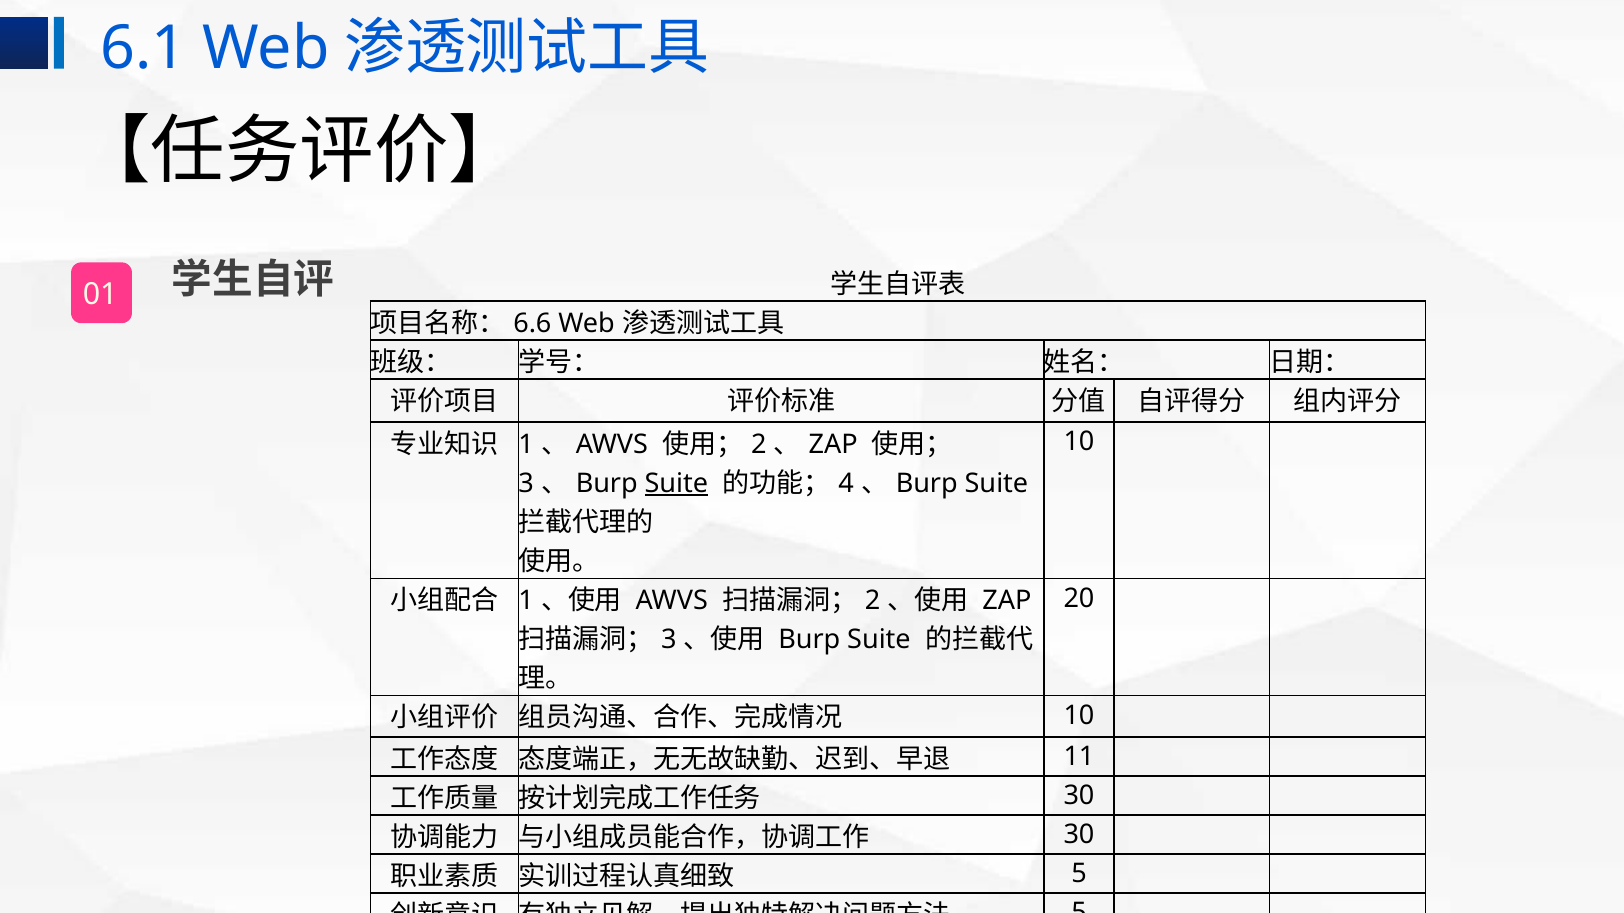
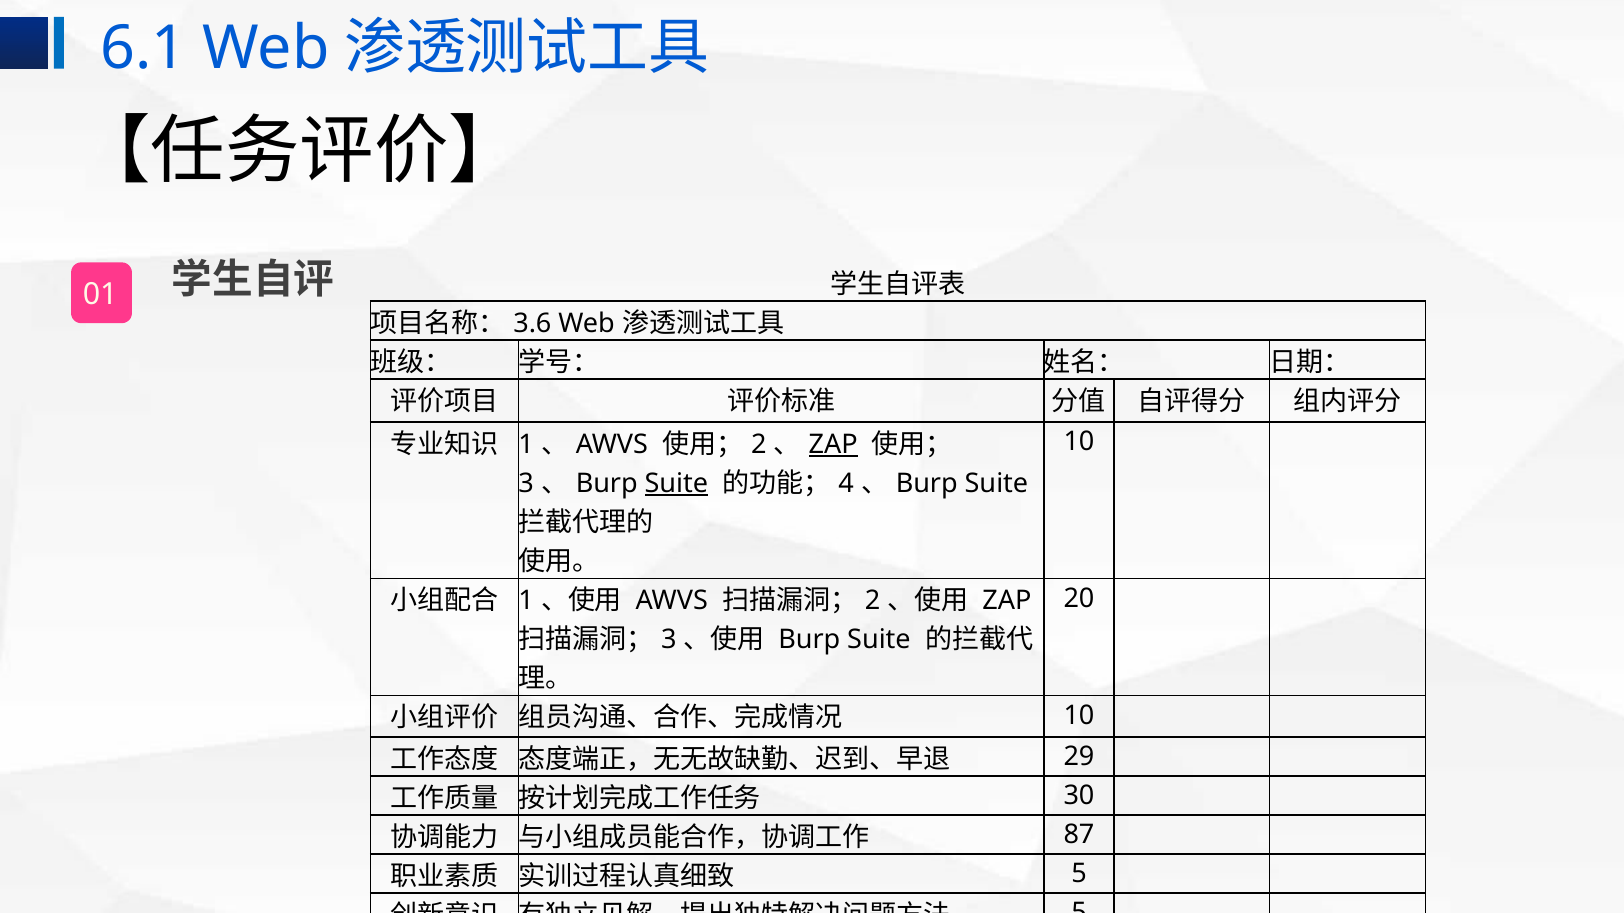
6.6: 6.6 -> 3.6 (532, 323)
ZAP underline: none -> present (833, 445)
11: 11 -> 29 (1079, 757)
30: 30 -> 87 (1079, 835)
